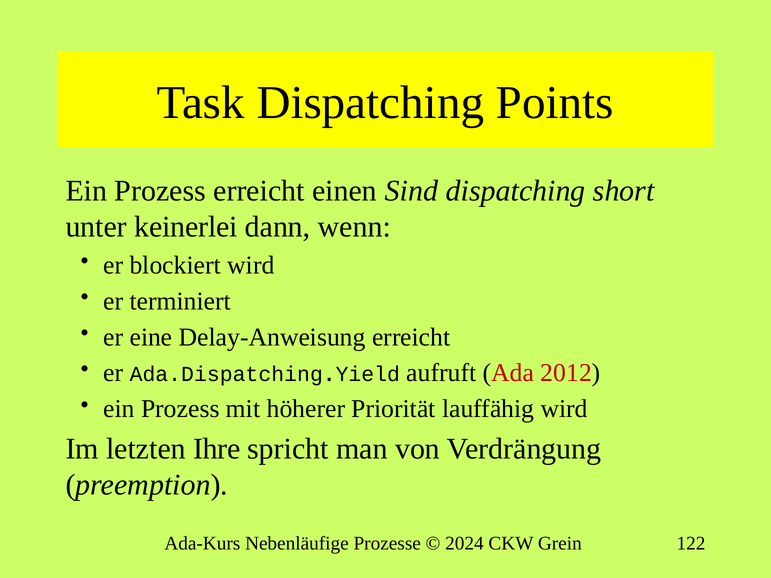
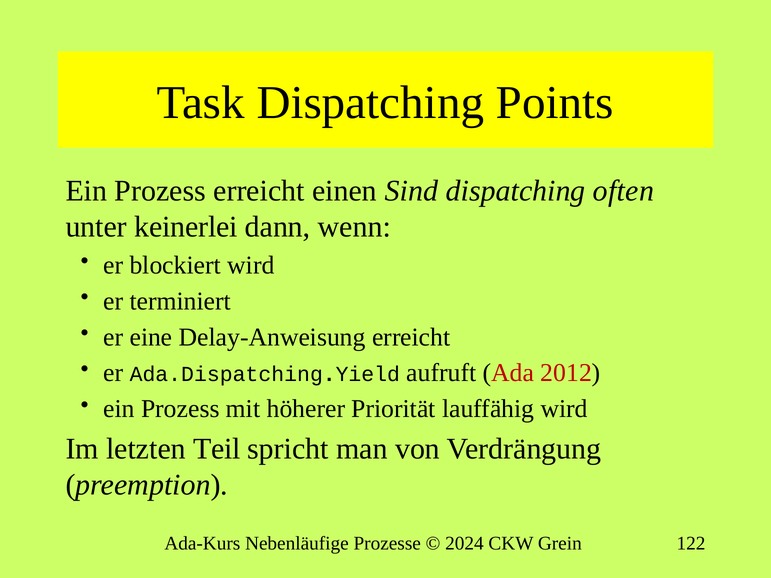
short: short -> often (623, 191)
Ihre: Ihre -> Teil (217, 449)
